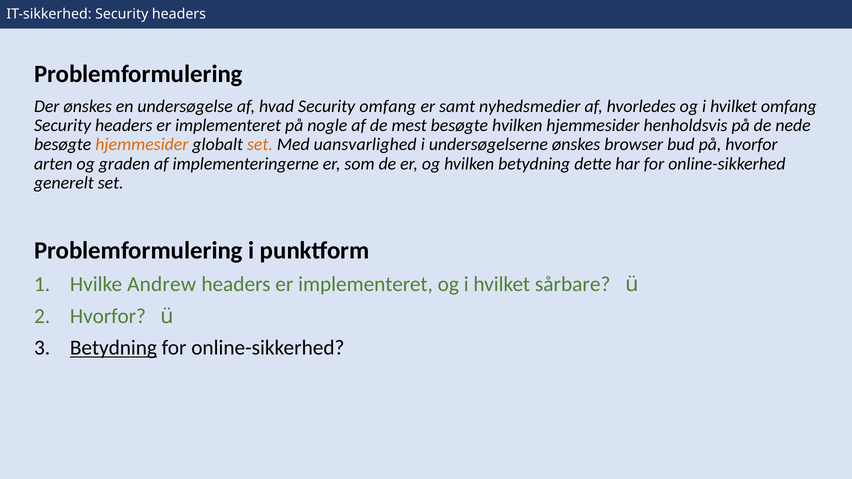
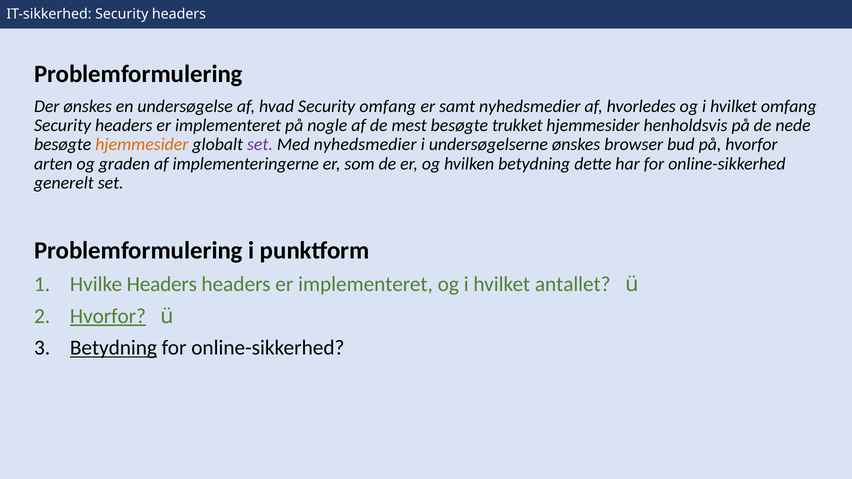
besøgte hvilken: hvilken -> trukket (517, 125)
set colour: orange -> purple (260, 145)
Med uansvarlighed: uansvarlighed -> nyhedsmedier (365, 145)
Hvilke Andrew: Andrew -> Headers (162, 284)
sårbare: sårbare -> antallet (573, 284)
Hvorfor underline: none -> present (108, 316)
